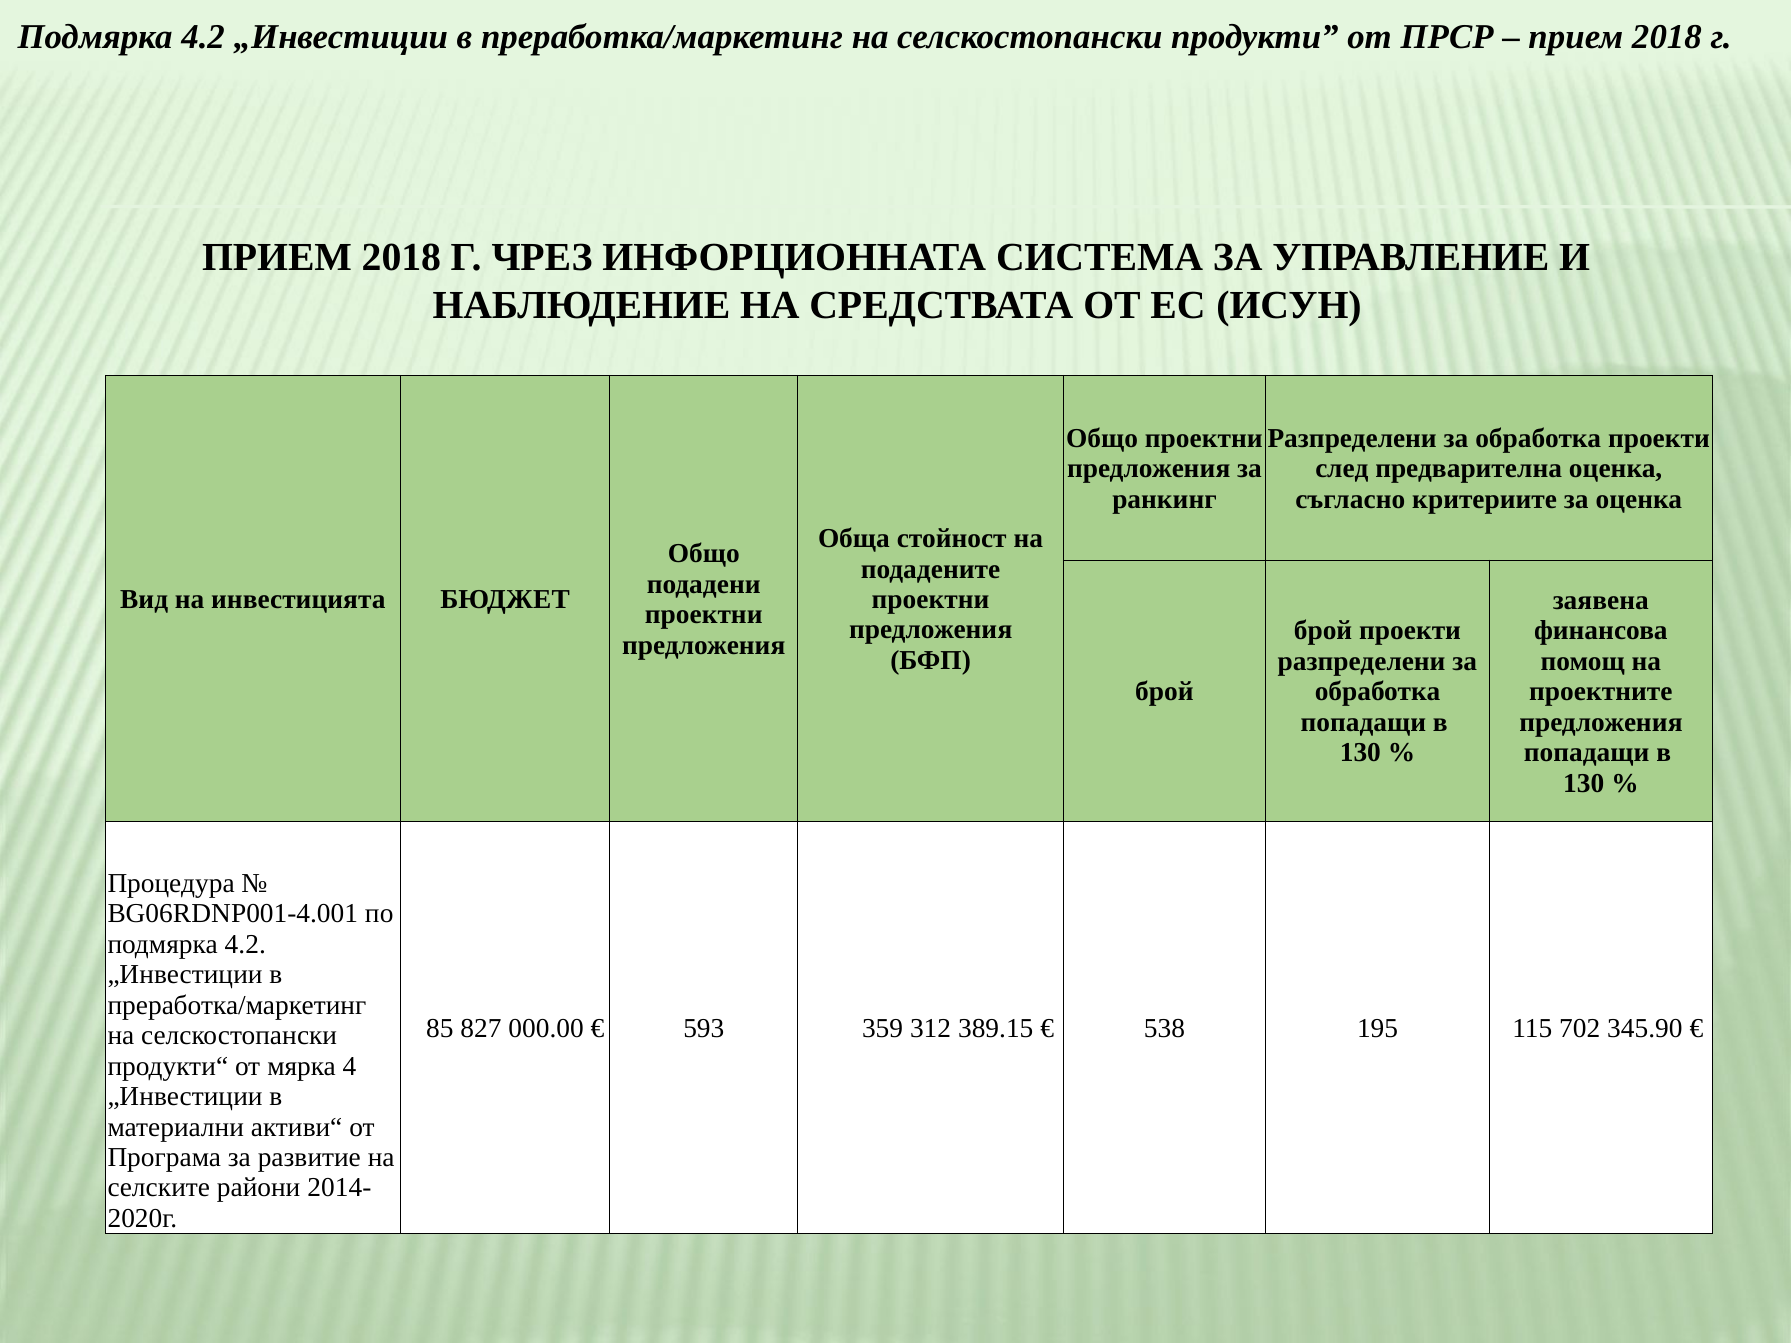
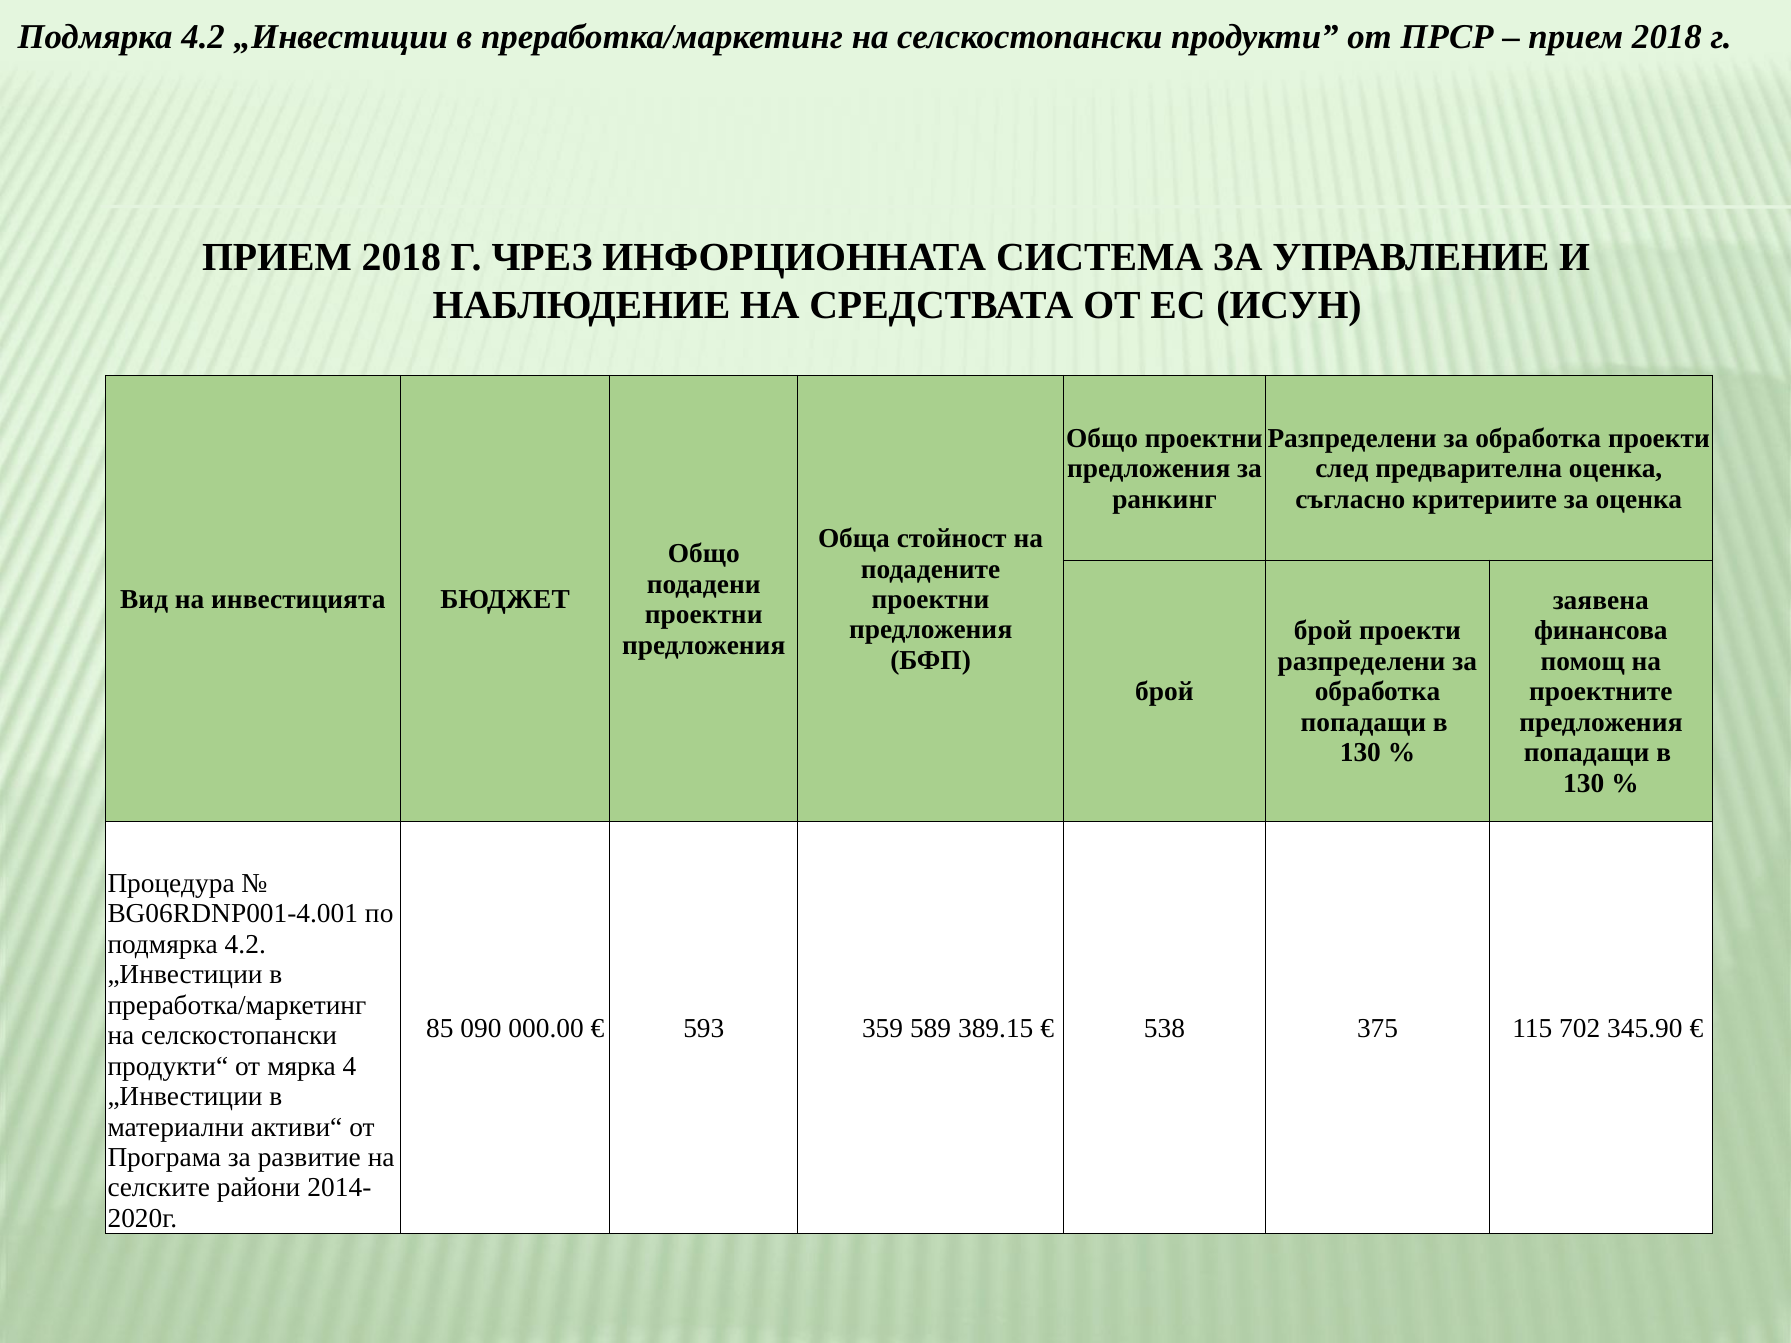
827: 827 -> 090 (481, 1029)
312: 312 -> 589 (931, 1029)
195: 195 -> 375 (1378, 1029)
